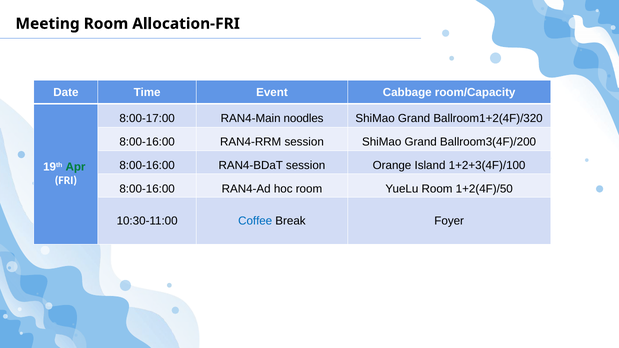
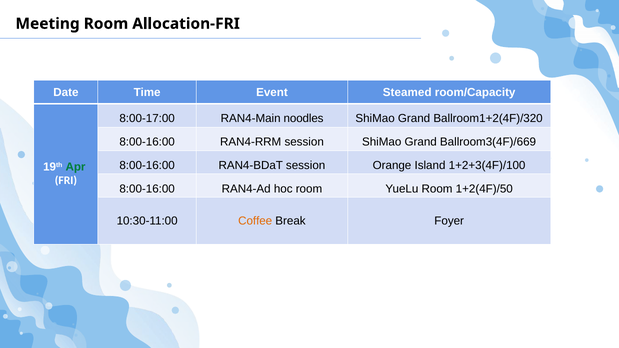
Cabbage: Cabbage -> Steamed (407, 92)
Ballroom3(4F)/200: Ballroom3(4F)/200 -> Ballroom3(4F)/669 (488, 142)
Coffee colour: blue -> orange (255, 221)
